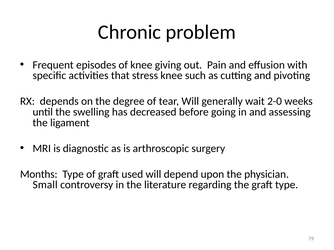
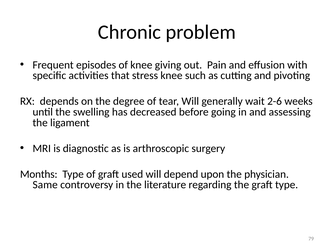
2-0: 2-0 -> 2-6 (275, 101)
Small: Small -> Same (45, 185)
